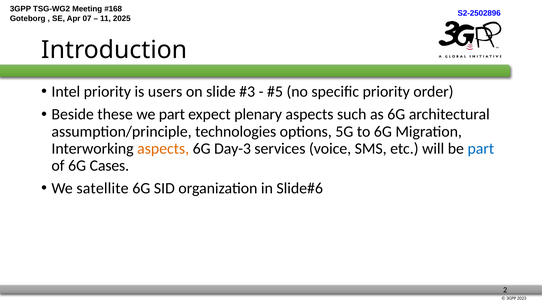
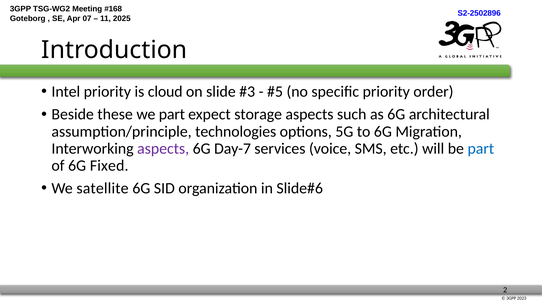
users: users -> cloud (165, 92)
plenary: plenary -> storage (258, 114)
aspects colour: orange -> purple (163, 149)
Day-3: Day-3 -> Day-7 (233, 149)
Cases: Cases -> Fixed (109, 166)
